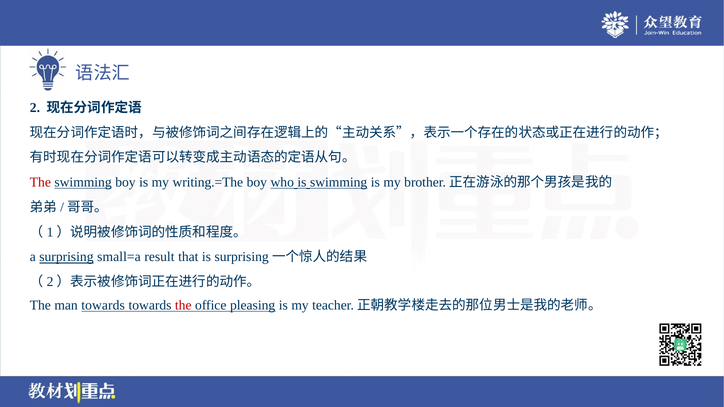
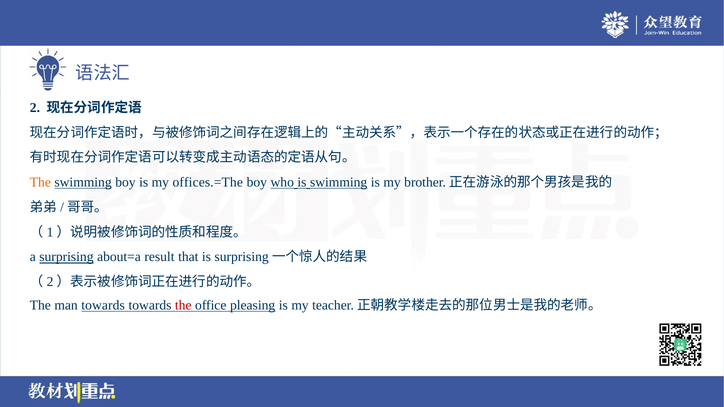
The colour: red -> orange (40, 182)
writing.=The: writing.=The -> offices.=The (208, 182)
small=a: small=a -> about=a (119, 257)
